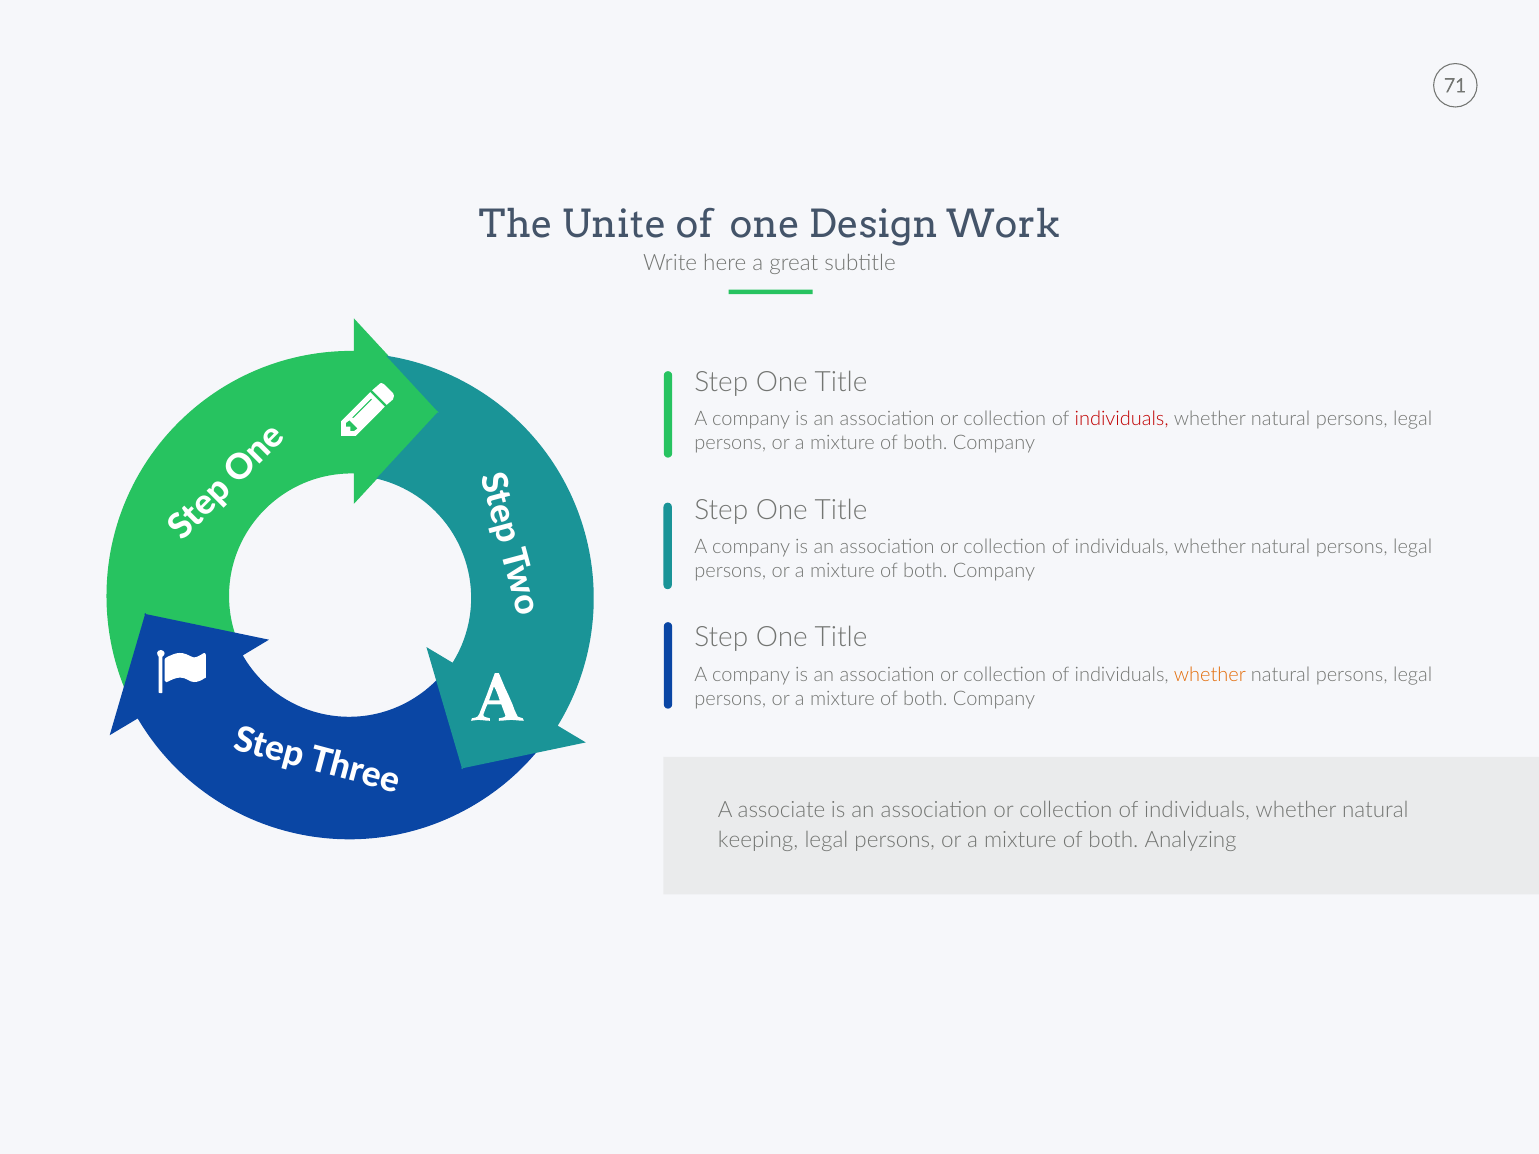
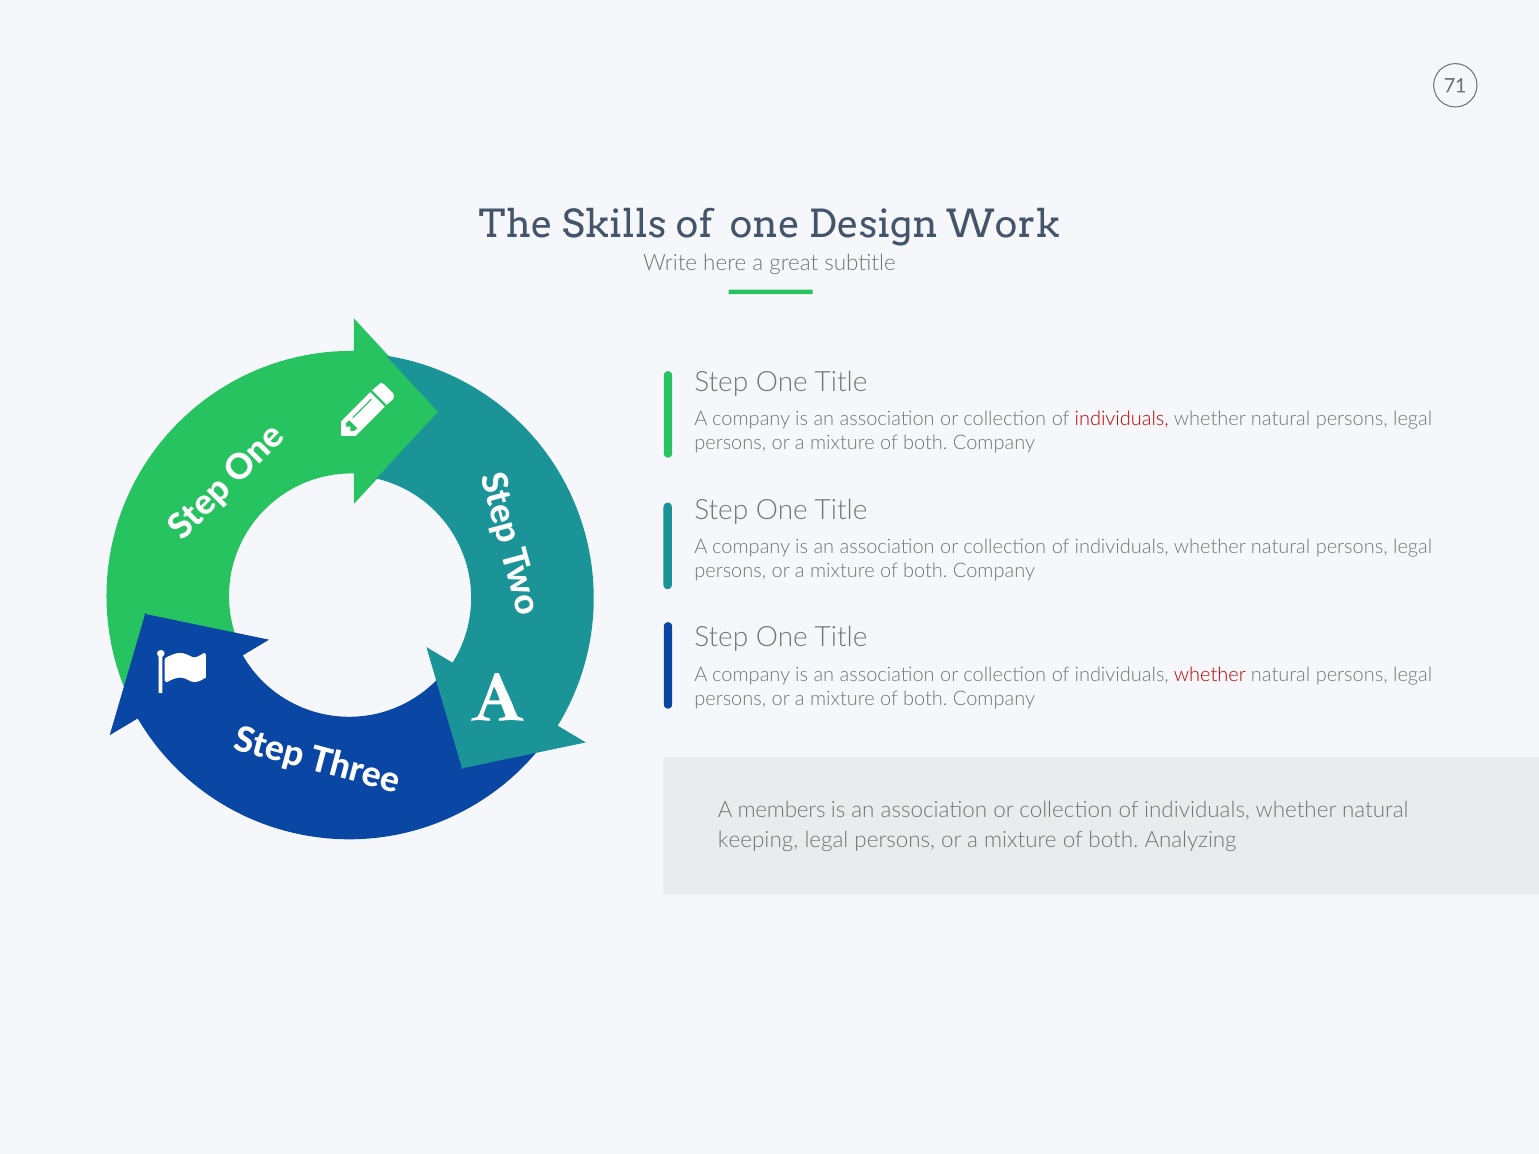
Unite: Unite -> Skills (614, 225)
whether colour: orange -> red (1210, 675)
associate: associate -> members (782, 810)
